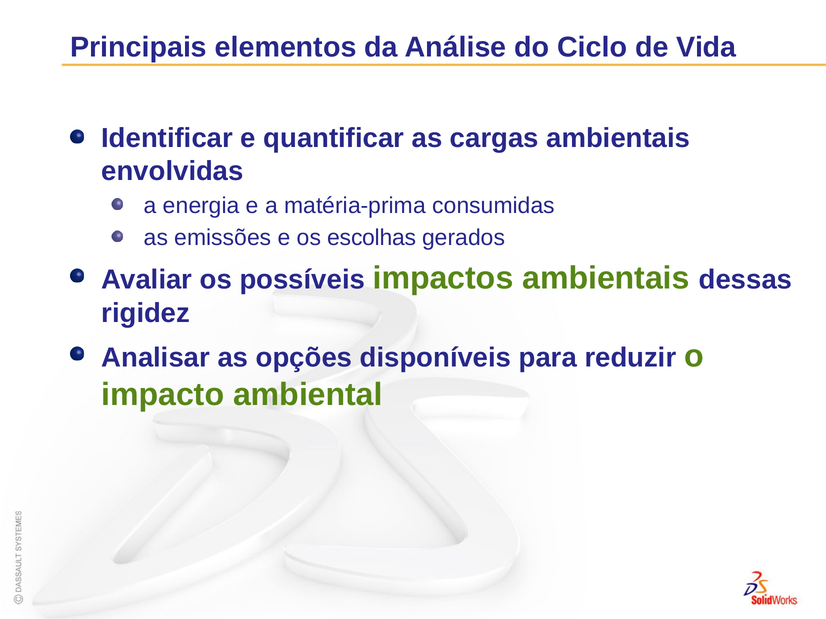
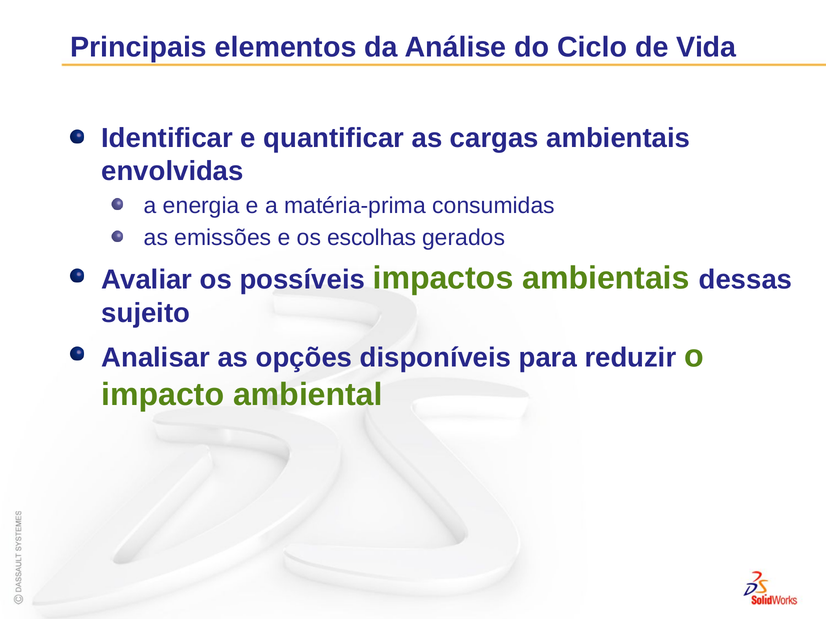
rigidez: rigidez -> sujeito (146, 314)
